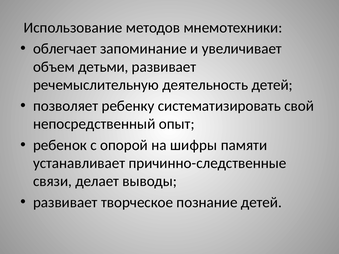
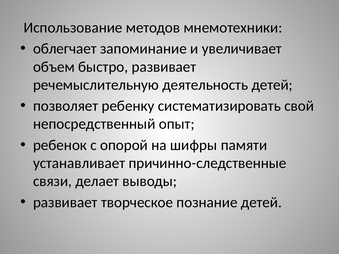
детьми: детьми -> быстро (103, 67)
